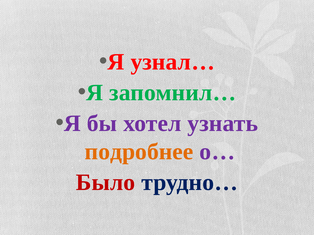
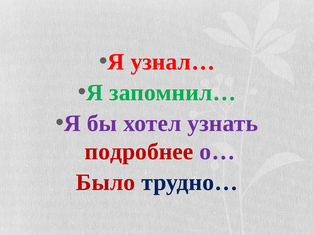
подробнее colour: orange -> red (139, 152)
